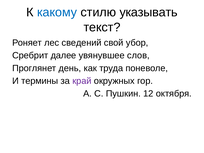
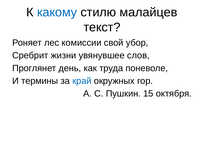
указывать: указывать -> малайцев (148, 12)
сведений: сведений -> комиссии (82, 43)
далее: далее -> жизни (63, 55)
край colour: purple -> blue (82, 81)
12: 12 -> 15 (148, 94)
